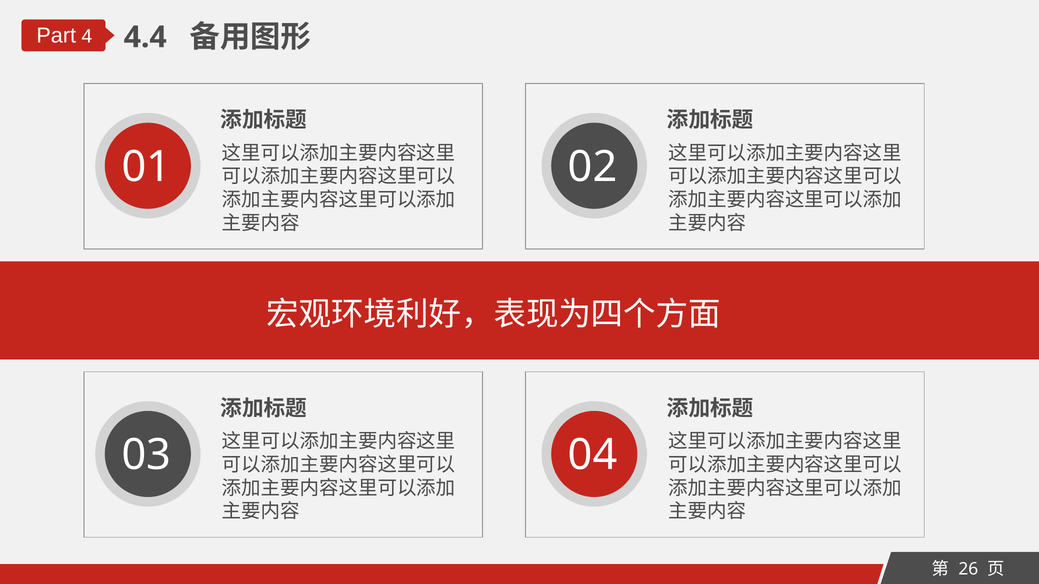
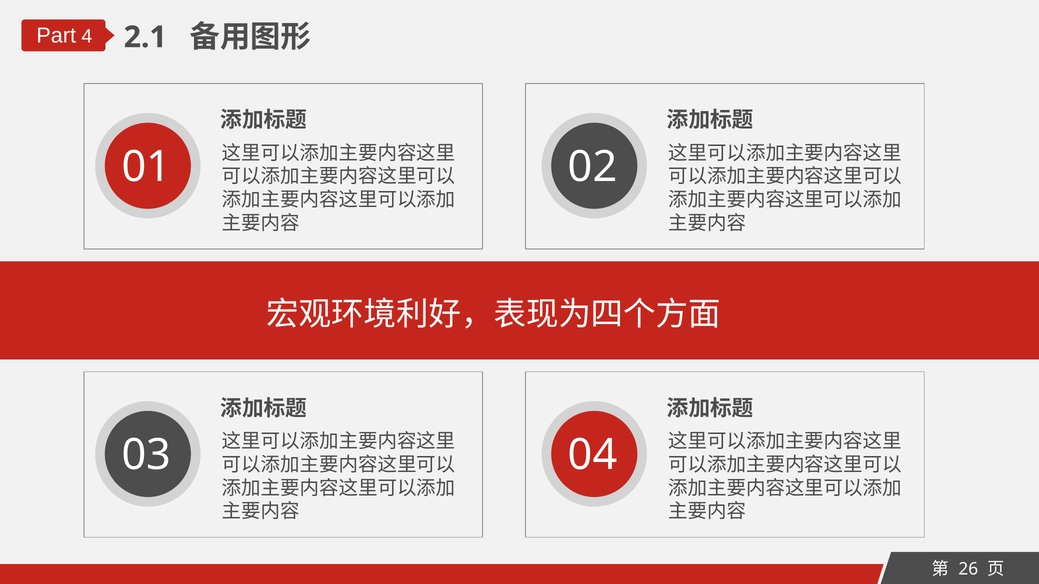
4.4: 4.4 -> 2.1 (145, 37)
